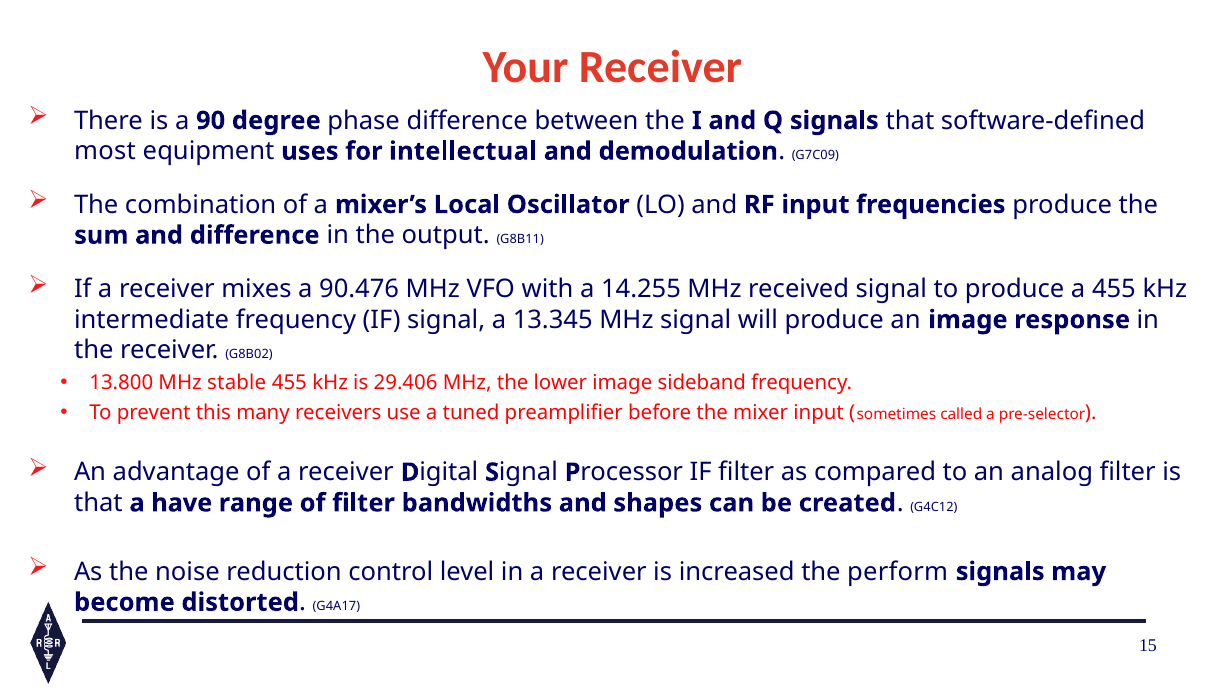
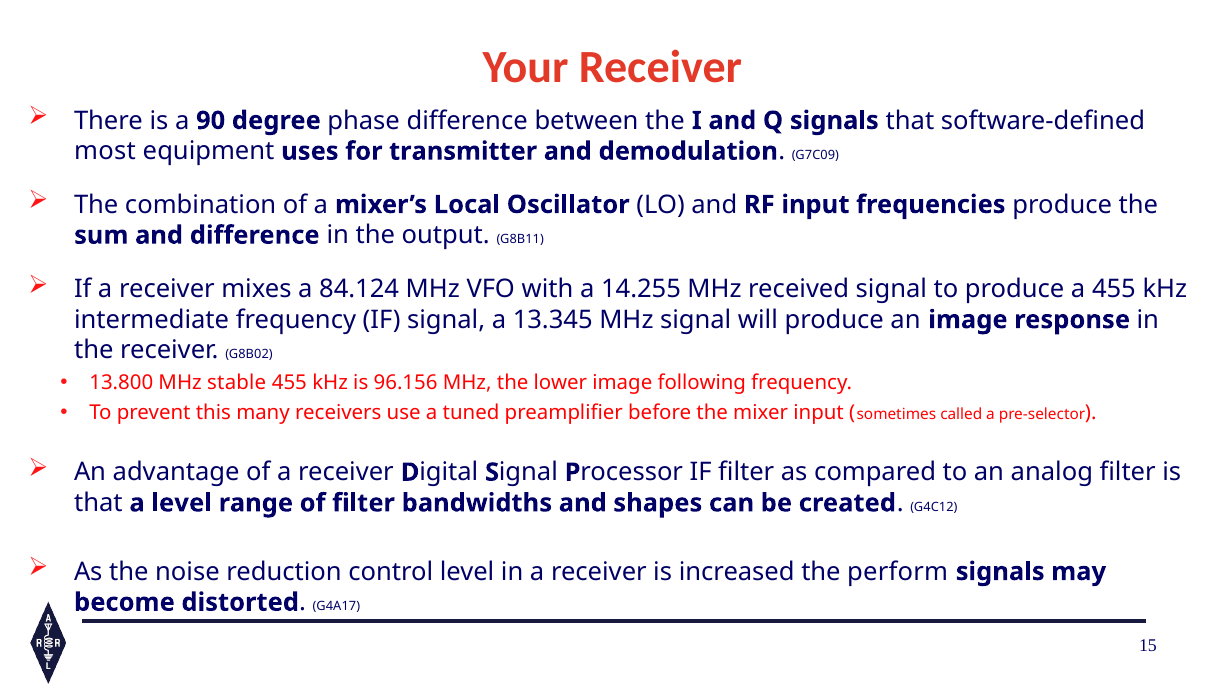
intellectual: intellectual -> transmitter (463, 151)
90.476: 90.476 -> 84.124 (359, 289)
29.406: 29.406 -> 96.156 (406, 383)
sideband: sideband -> following (702, 383)
a have: have -> level (182, 503)
